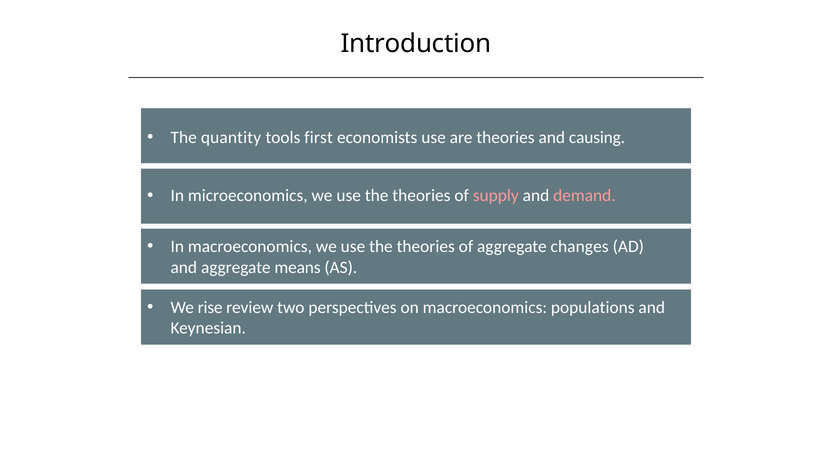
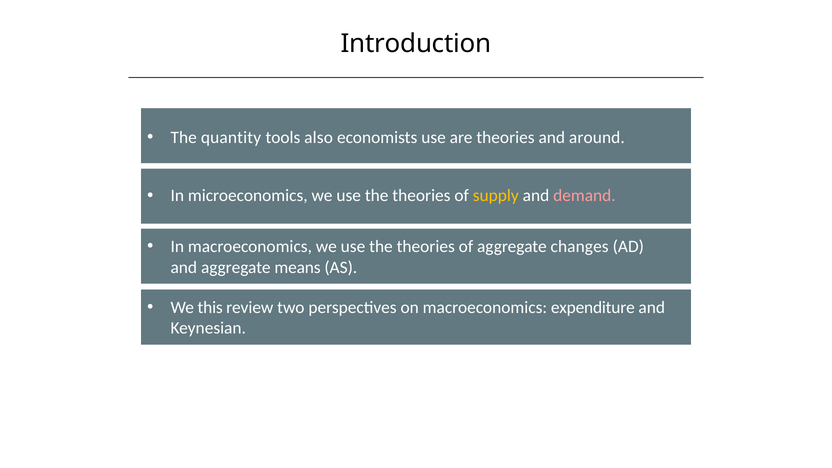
first: first -> also (319, 137)
causing: causing -> around (597, 137)
supply colour: pink -> yellow (496, 196)
rise: rise -> this (210, 307)
populations: populations -> expenditure (593, 307)
